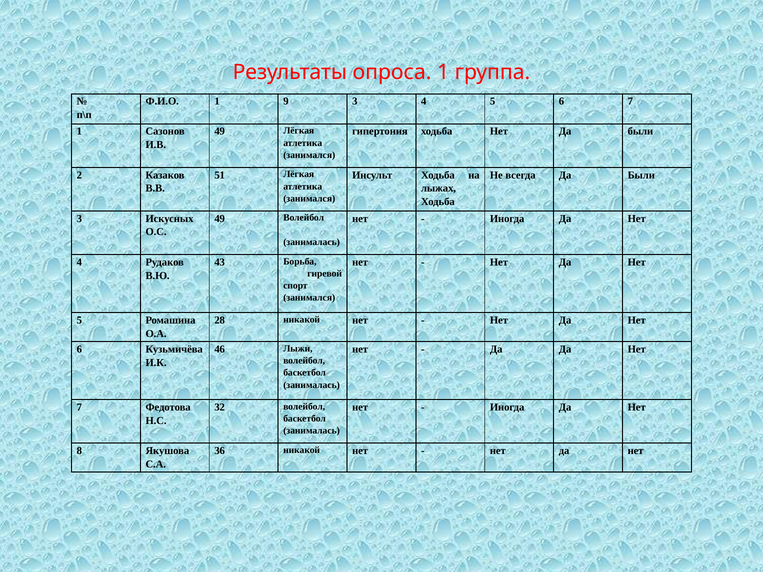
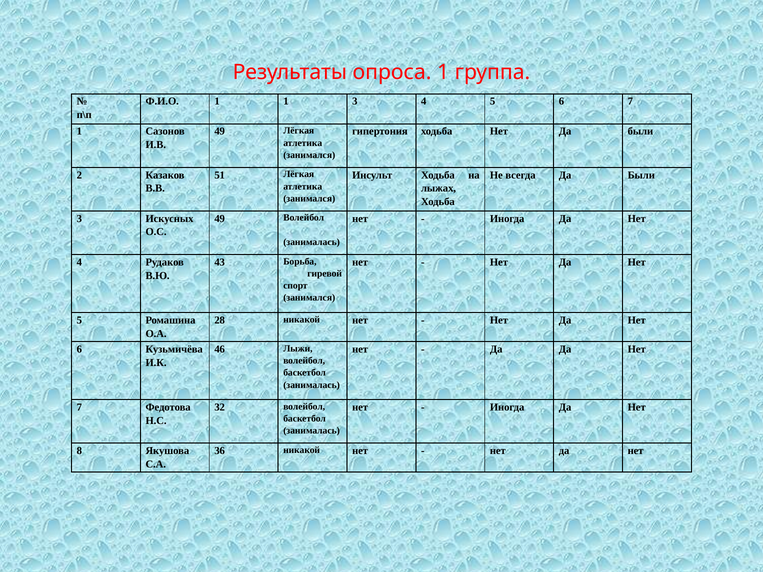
1 9: 9 -> 1 (286, 101)
